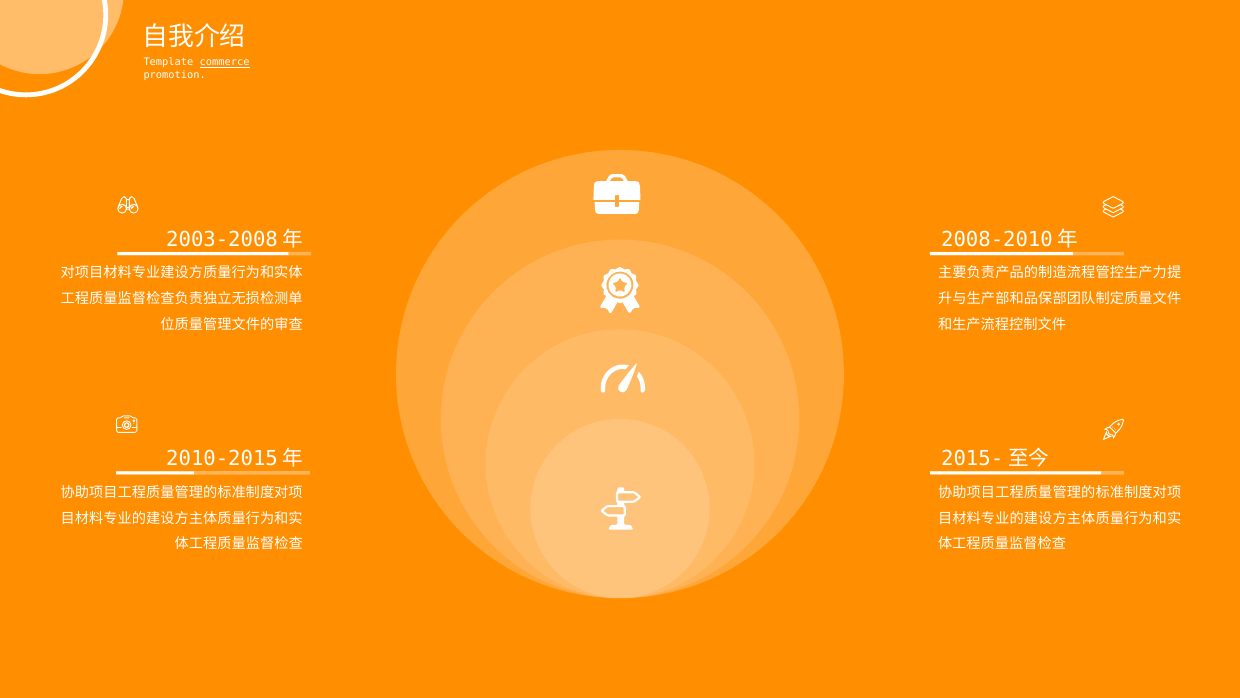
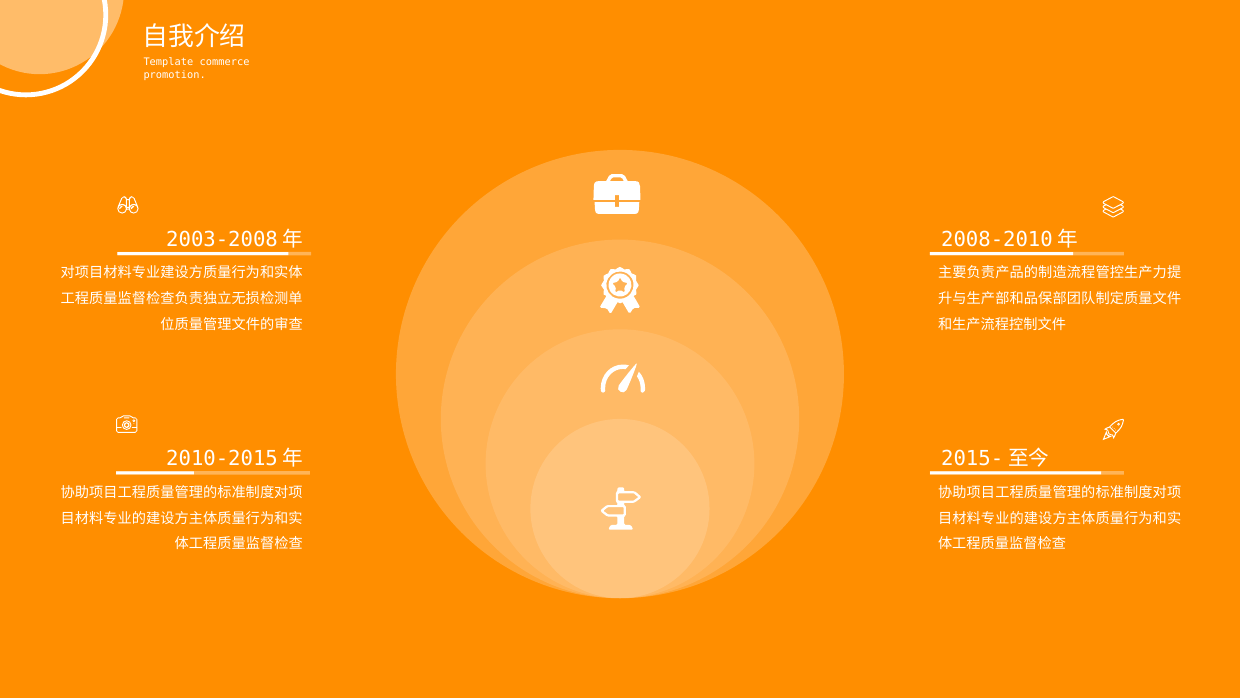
commerce underline: present -> none (225, 62)
